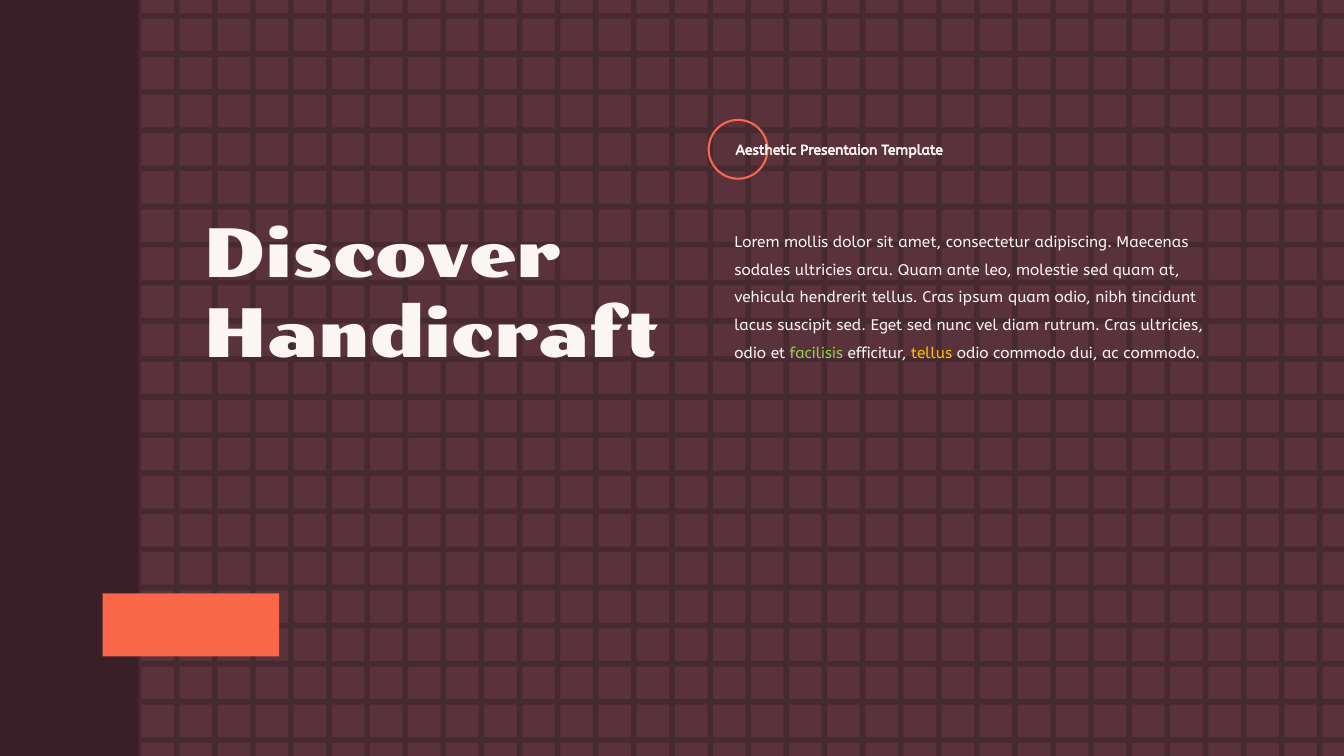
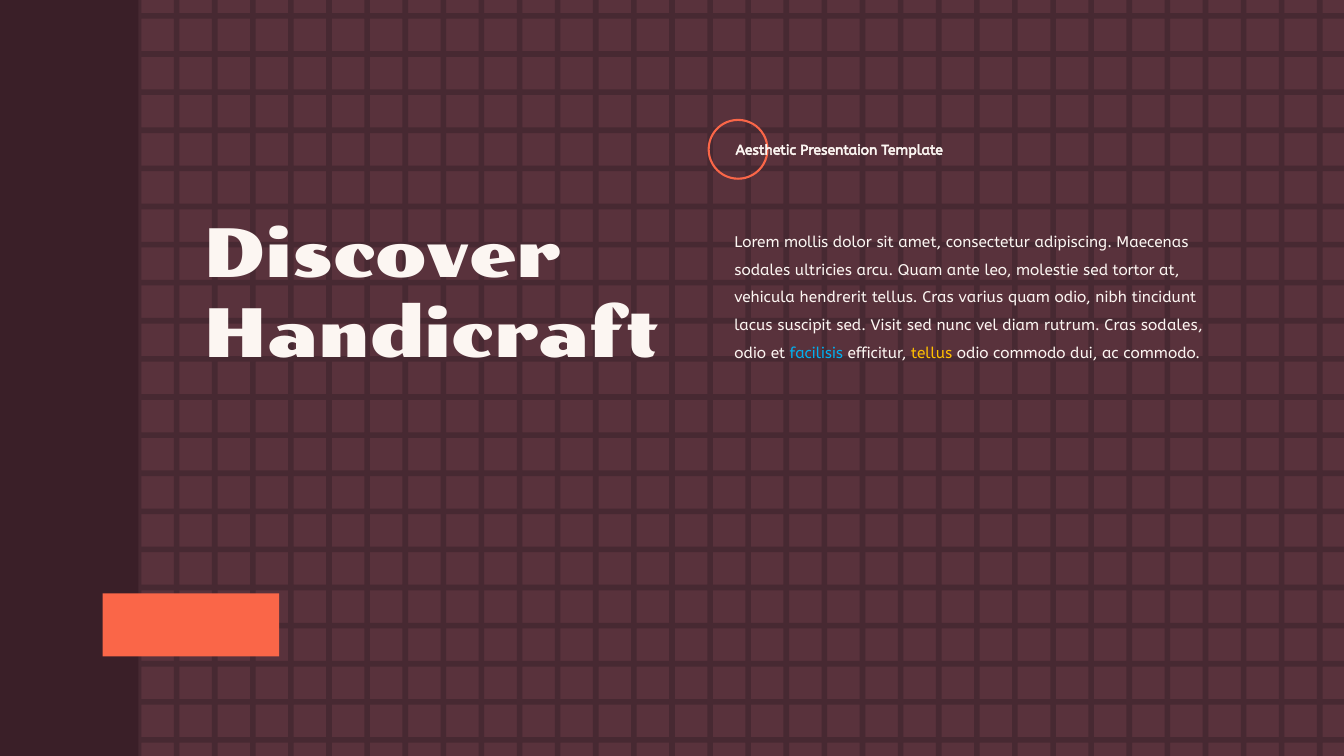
sed quam: quam -> tortor (1134, 270)
ipsum: ipsum -> varius (981, 298)
Eget: Eget -> Visit (886, 326)
Cras ultricies: ultricies -> sodales (1172, 326)
facilisis colour: light green -> light blue (817, 353)
